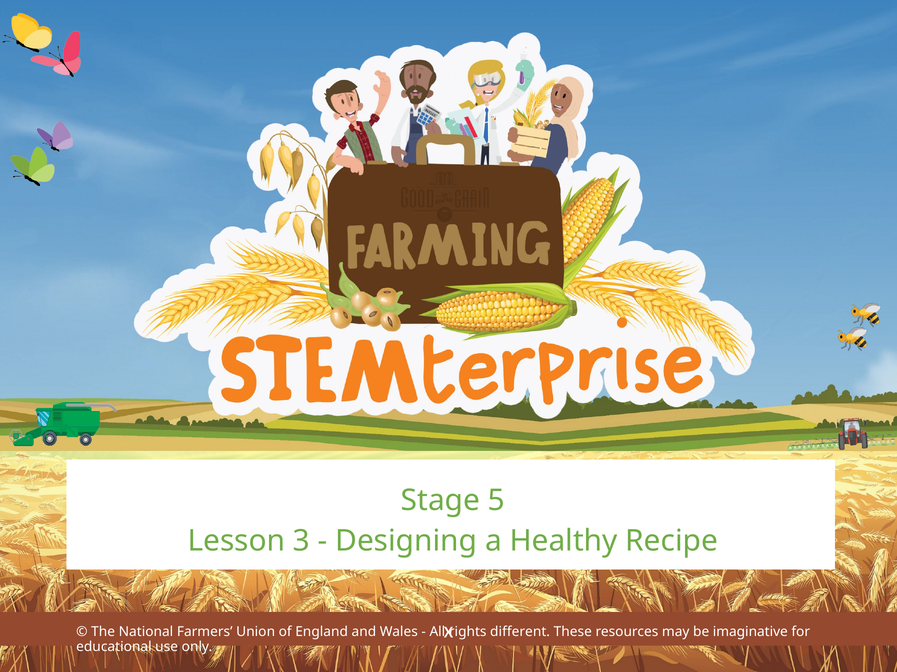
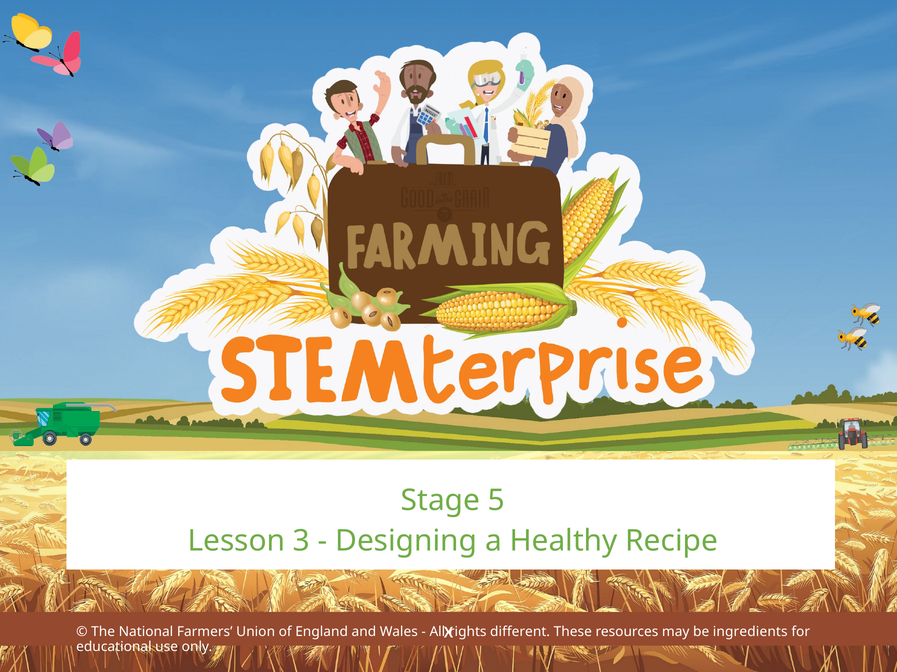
imaginative: imaginative -> ingredients (750, 633)
